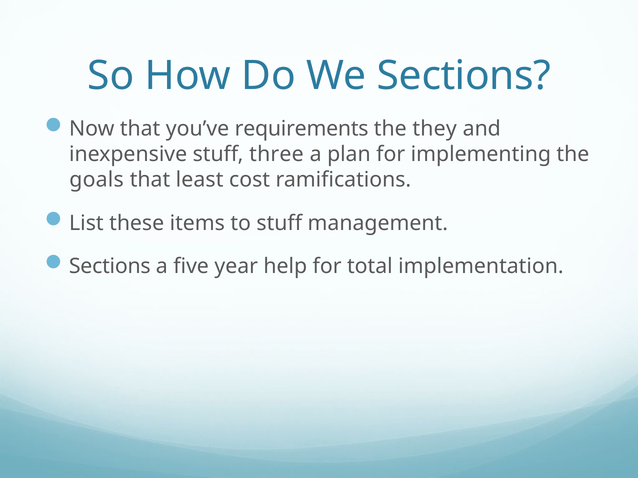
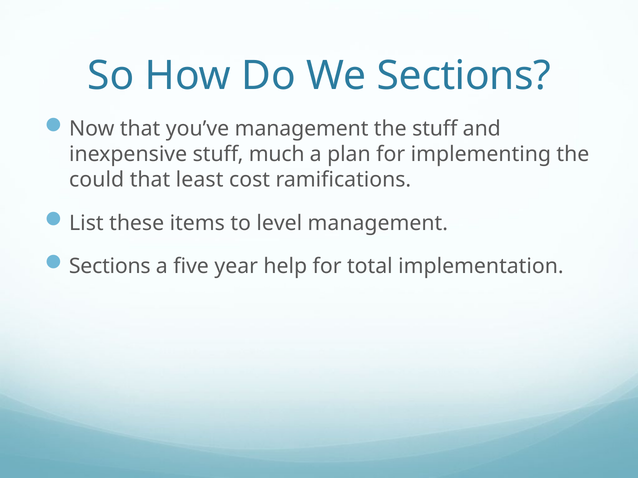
you’ve requirements: requirements -> management (302, 129)
the they: they -> stuff (435, 129)
three: three -> much (277, 155)
goals: goals -> could (97, 180)
to stuff: stuff -> level (279, 223)
